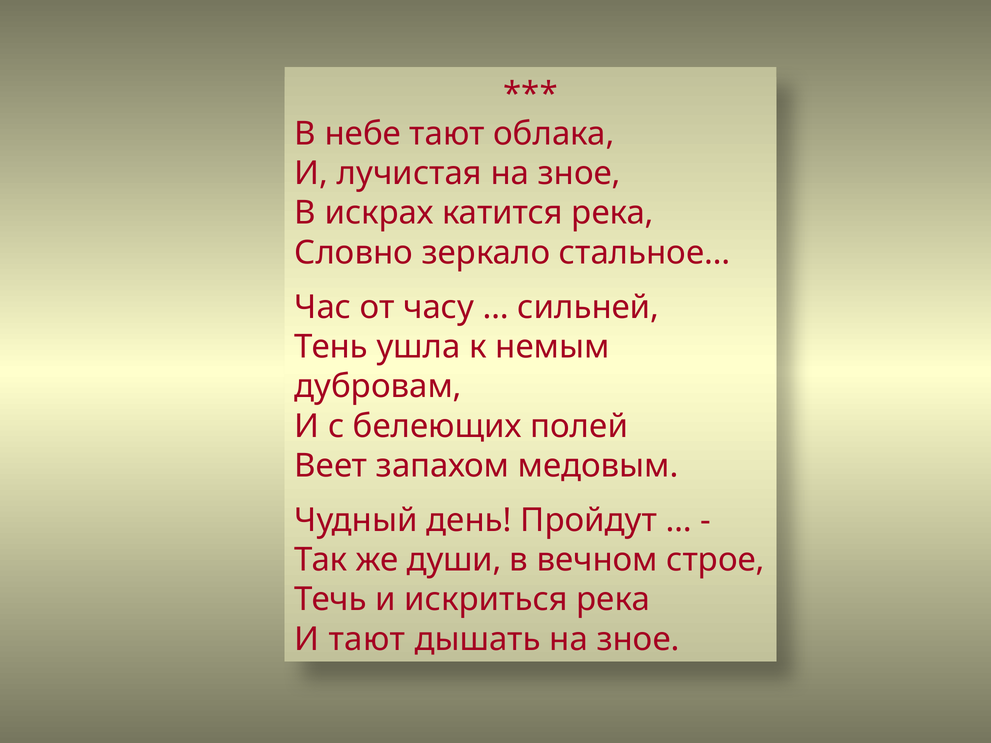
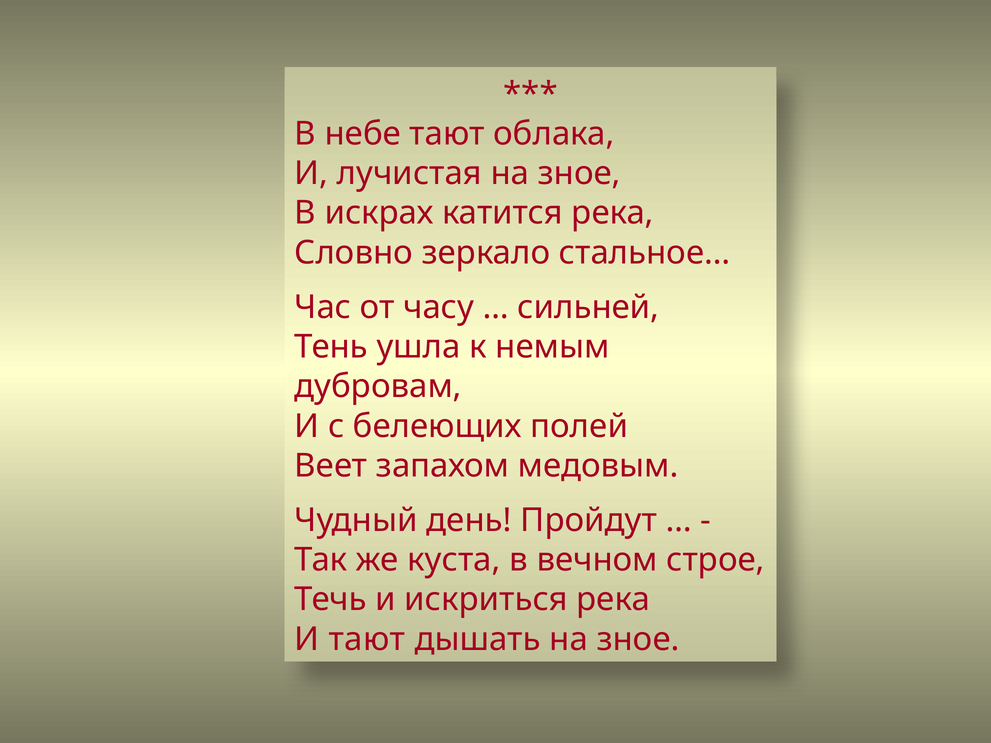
души: души -> куста (454, 560)
